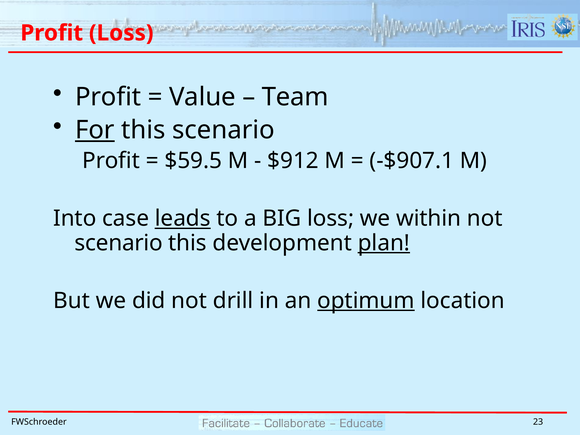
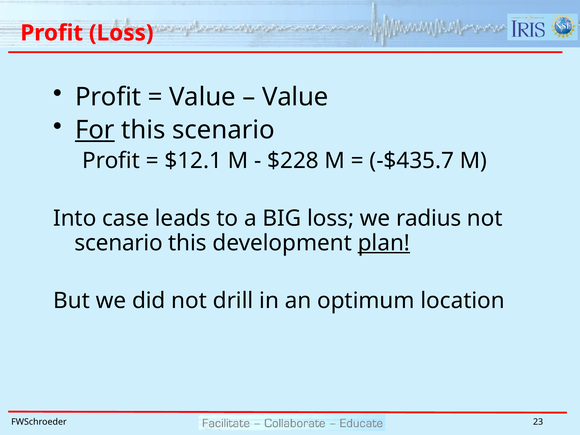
Team: Team -> Value (295, 97)
$59.5: $59.5 -> $12.1 (193, 161)
$912: $912 -> $228 (293, 161)
-$907.1: -$907.1 -> -$435.7 (412, 161)
leads underline: present -> none (183, 219)
within: within -> radius (429, 219)
optimum underline: present -> none (366, 301)
